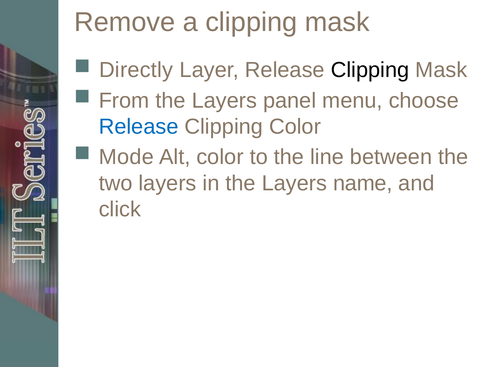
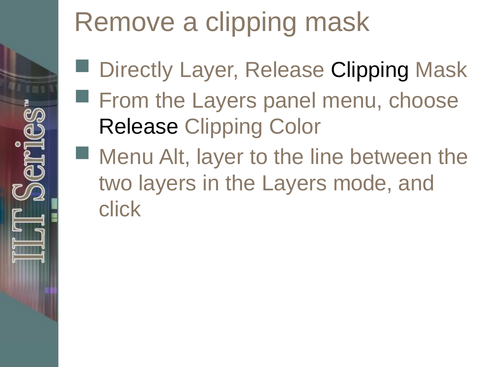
Release colour: blue -> black (139, 127)
Mode: Mode -> Menu (126, 157)
Alt color: color -> layer (220, 157)
name: name -> mode (363, 183)
